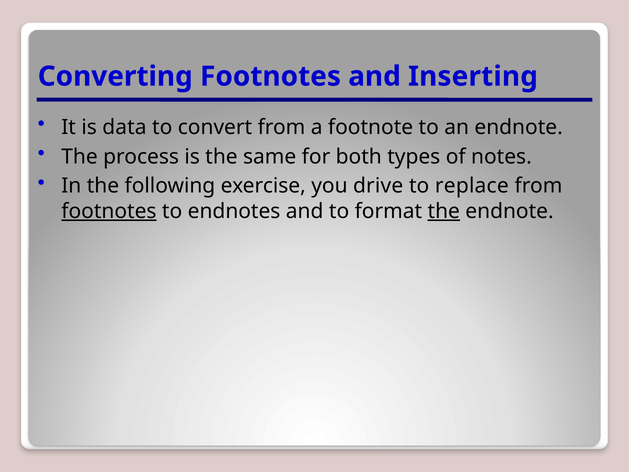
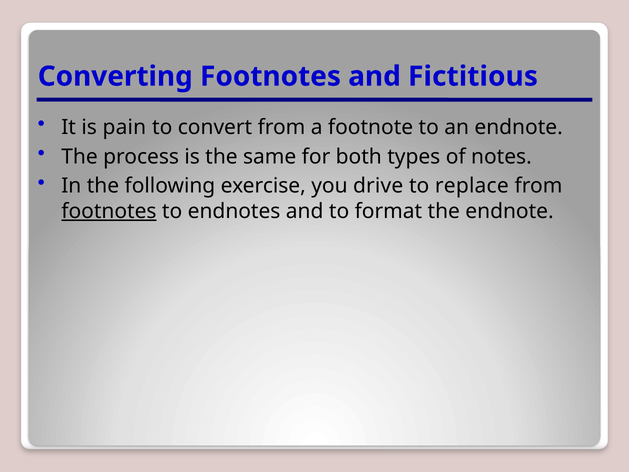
Inserting: Inserting -> Fictitious (473, 76)
data: data -> pain (124, 127)
the underline: present -> none (444, 211)
